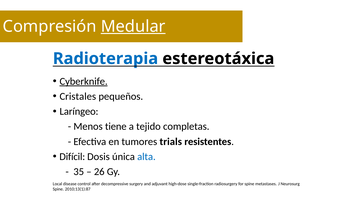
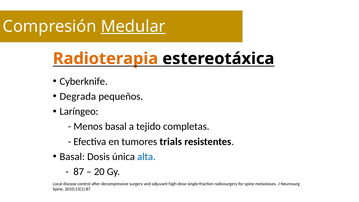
Radioterapia colour: blue -> orange (105, 59)
Cyberknife underline: present -> none (84, 81)
Cristales: Cristales -> Degrada (78, 96)
Menos tiene: tiene -> basal (116, 126)
Difícil: Difícil -> Basal (72, 157)
35: 35 -> 87 (79, 172)
26: 26 -> 20 (99, 172)
